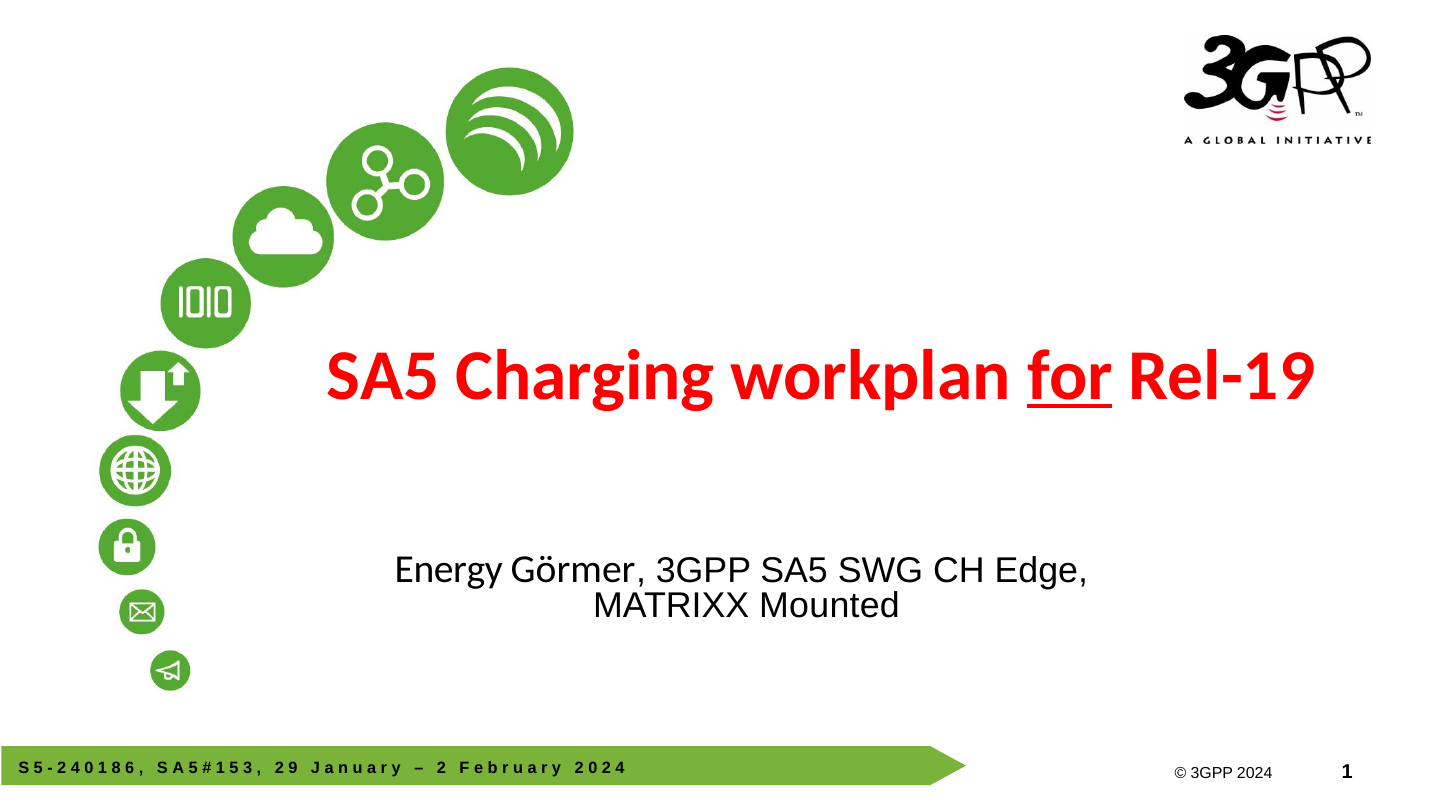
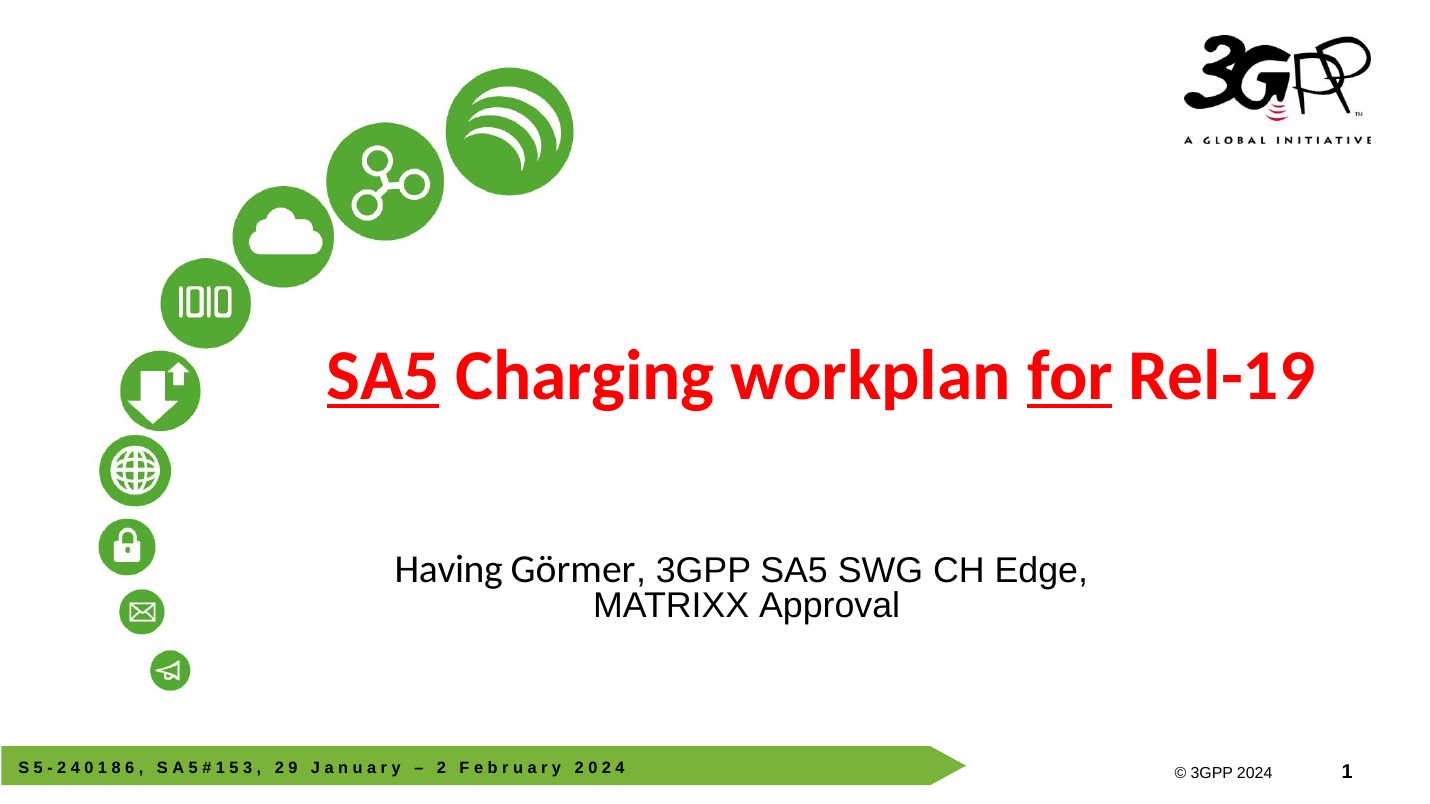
SA5 underline: none -> present (383, 376)
Energy: Energy -> Having (449, 570)
Mounted: Mounted -> Approval (830, 606)
